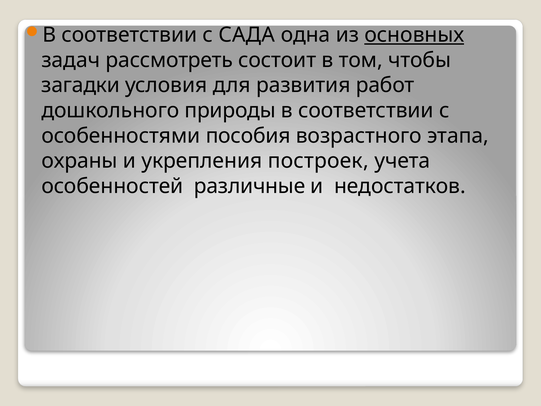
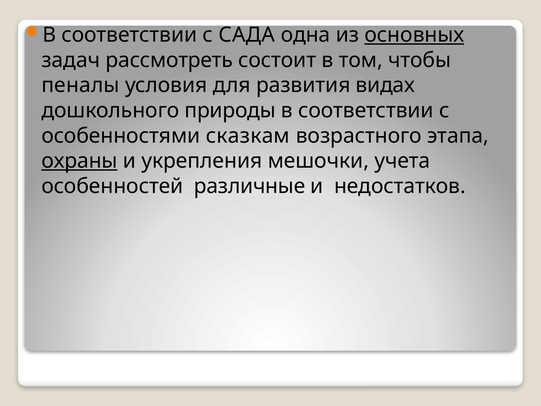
загадки: загадки -> пеналы (80, 85)
работ: работ -> видах (385, 85)
пособия: пособия -> сказкам (248, 136)
охраны underline: none -> present (79, 161)
построек: построек -> мешочки (318, 161)
